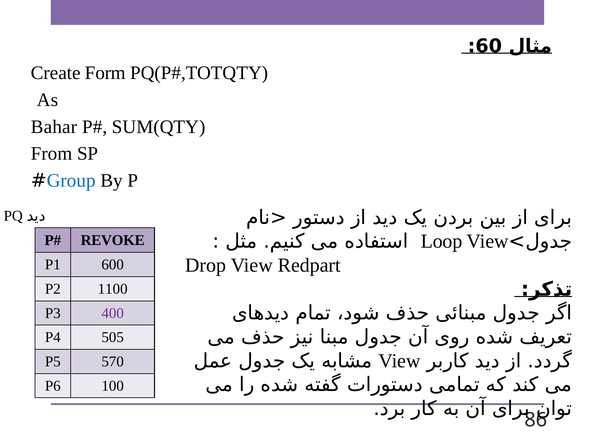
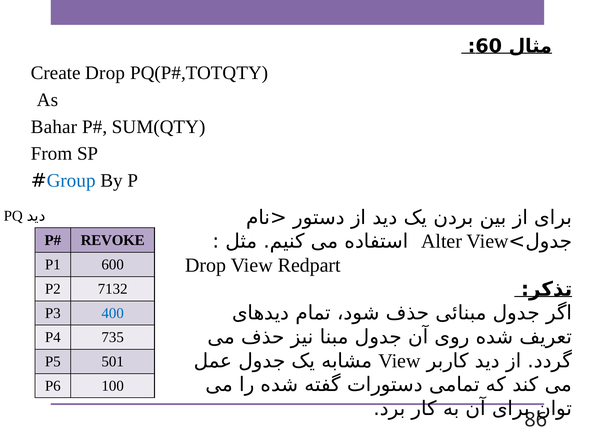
Create Form: Form -> Drop (105, 73)
Loop: Loop -> Alter (442, 242)
1100: 1100 -> 7132 (113, 289)
400 colour: purple -> blue (113, 313)
505: 505 -> 735 (113, 338)
570: 570 -> 501 (113, 362)
